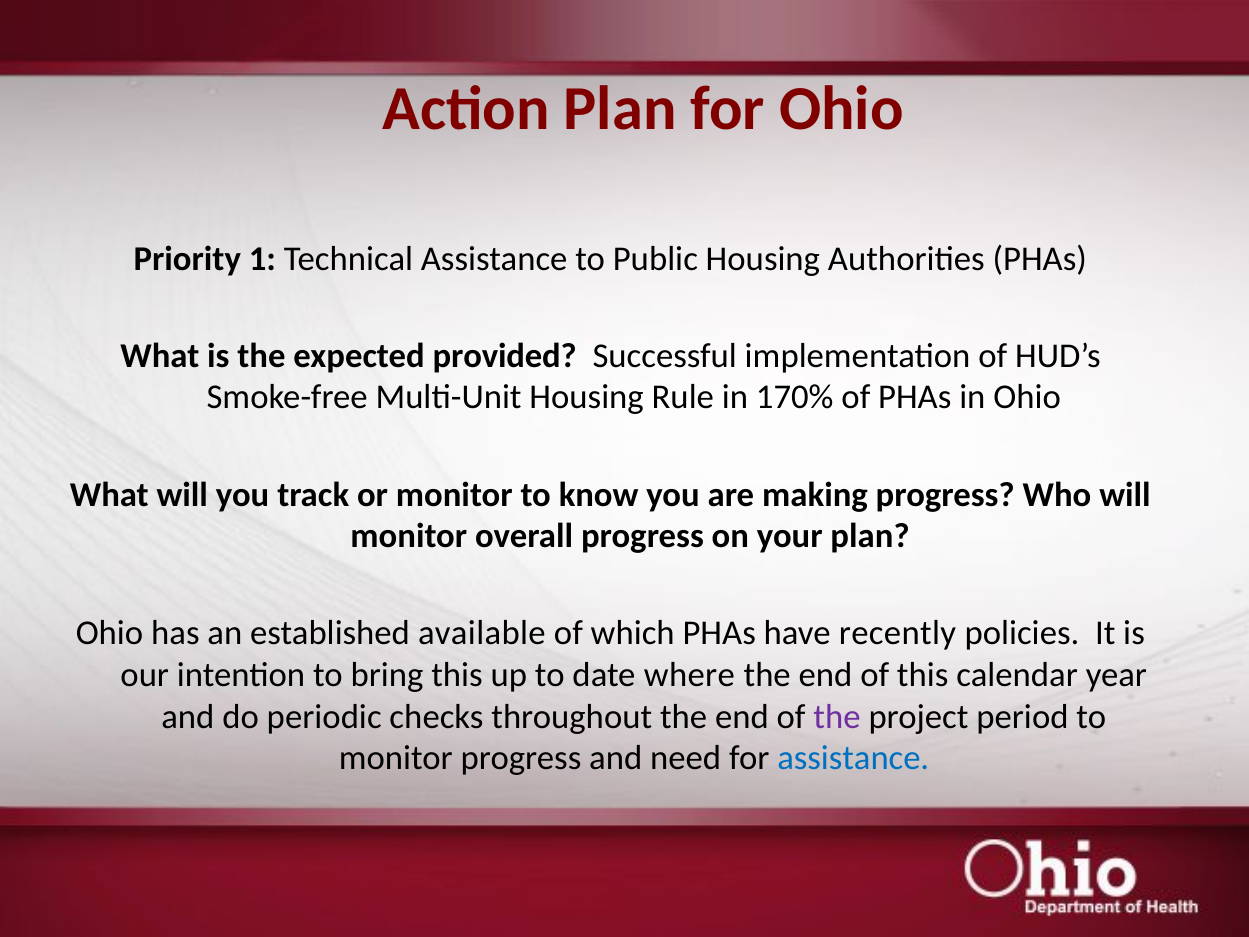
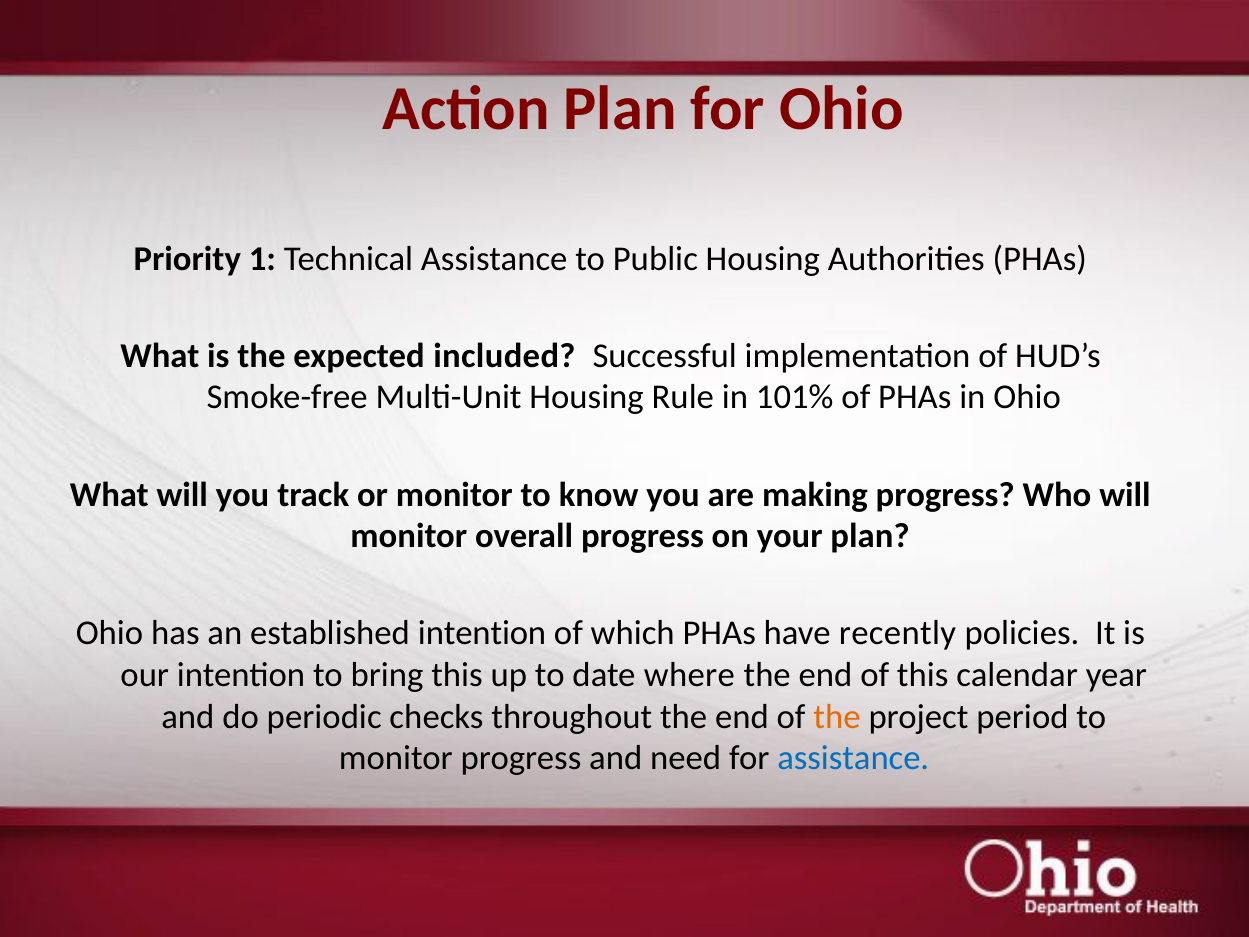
provided: provided -> included (504, 356)
170%: 170% -> 101% (795, 397)
established available: available -> intention (482, 633)
the colour: purple -> orange (837, 717)
